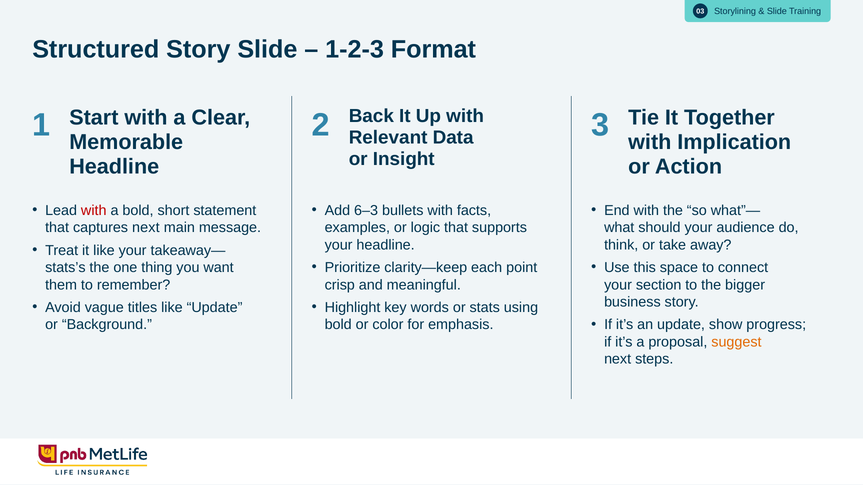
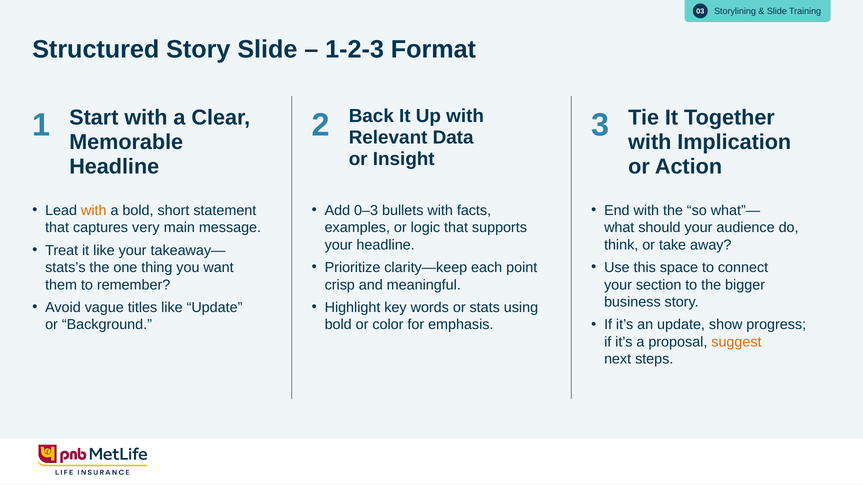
with colour: red -> orange (94, 211)
6–3: 6–3 -> 0–3 (366, 211)
captures next: next -> very (146, 228)
